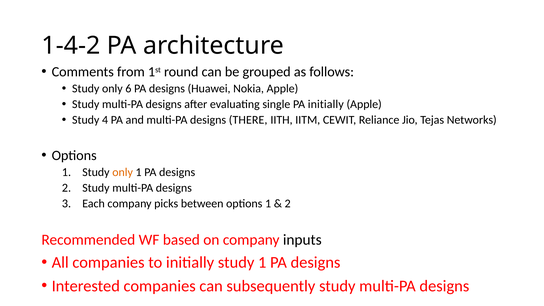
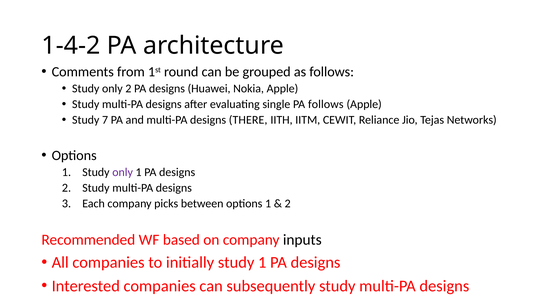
only 6: 6 -> 2 (128, 89)
PA initially: initially -> follows (326, 104)
4: 4 -> 7 (105, 120)
only colour: orange -> purple (123, 172)
